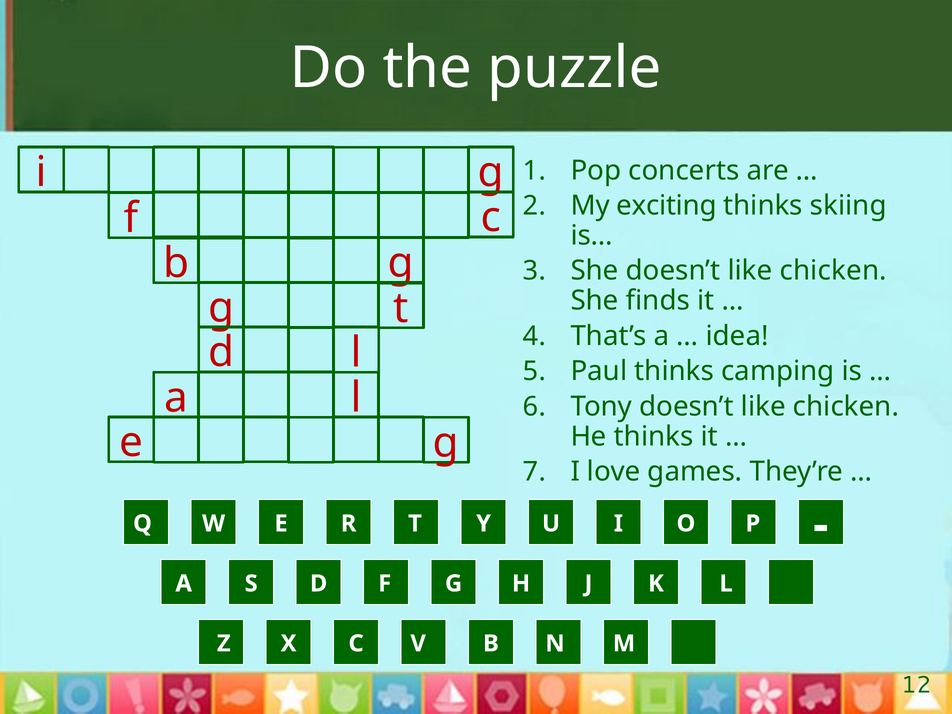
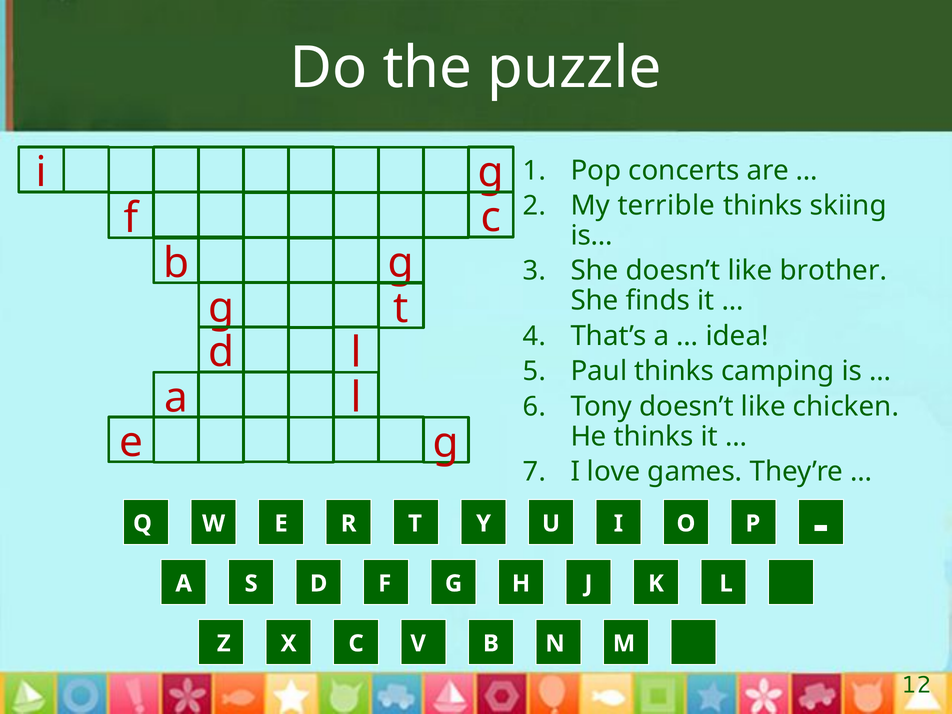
exciting: exciting -> terrible (666, 206)
She doesn’t like chicken: chicken -> brother (833, 271)
